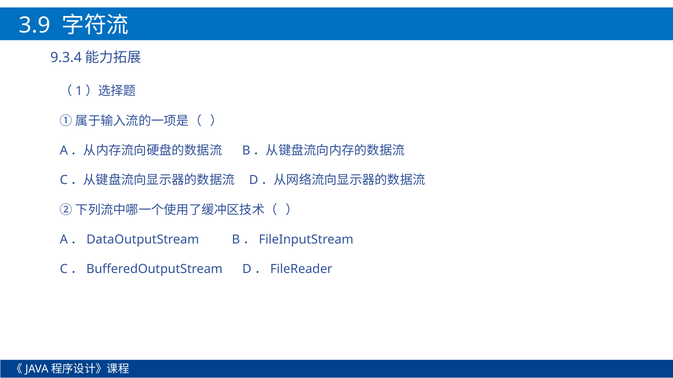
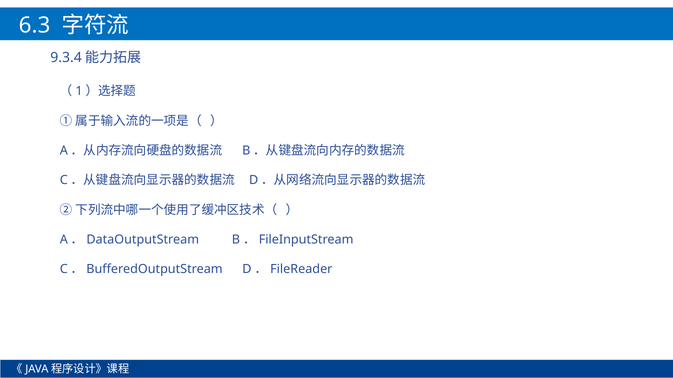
3.9: 3.9 -> 6.3 (35, 25)
